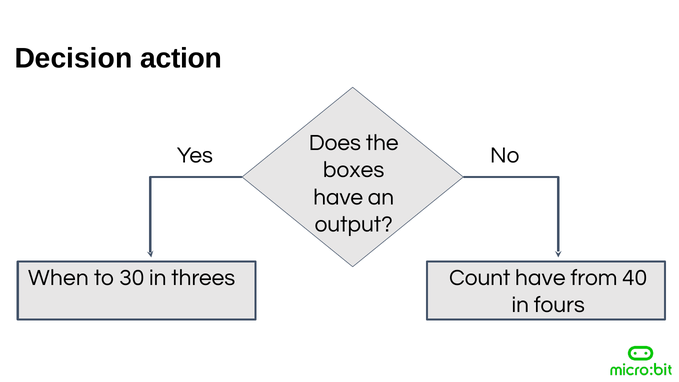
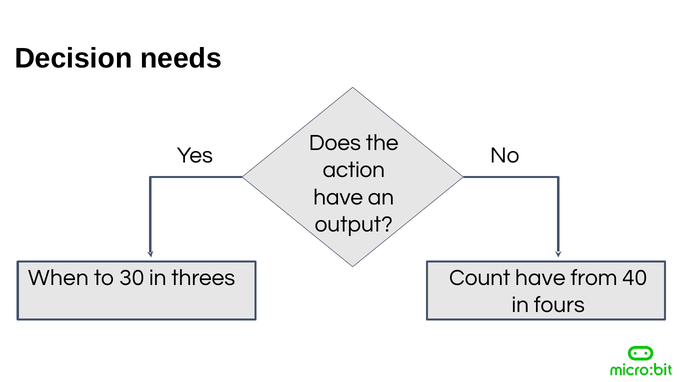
action: action -> needs (181, 59)
boxes: boxes -> action (354, 170)
